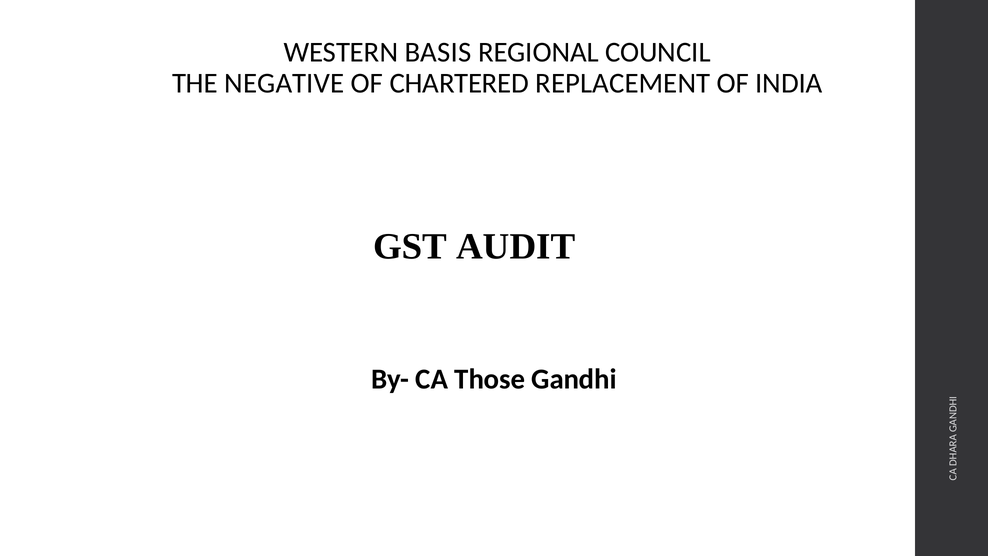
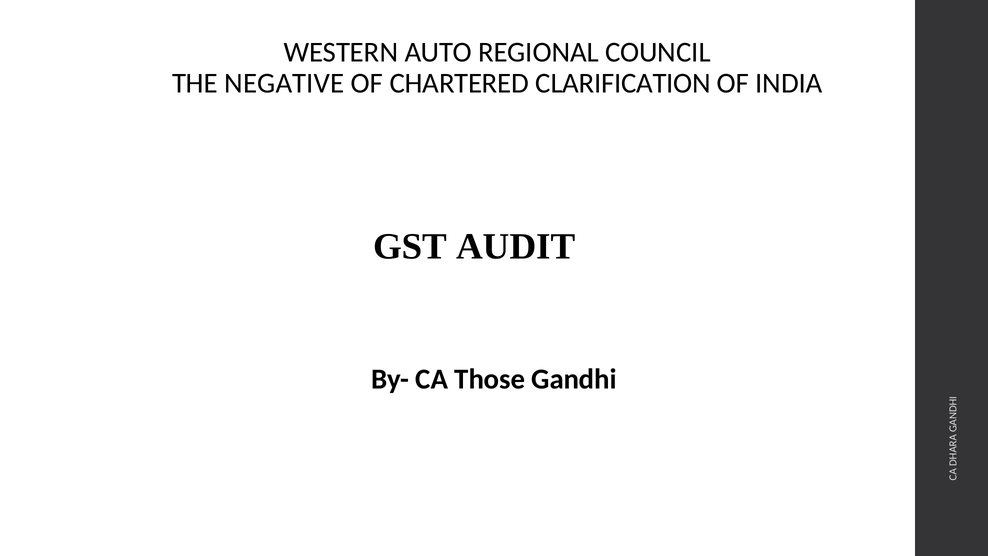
BASIS: BASIS -> AUTO (438, 52)
REPLACEMENT: REPLACEMENT -> CLARIFICATION (623, 83)
